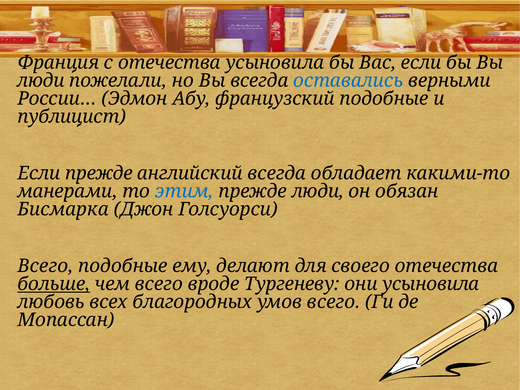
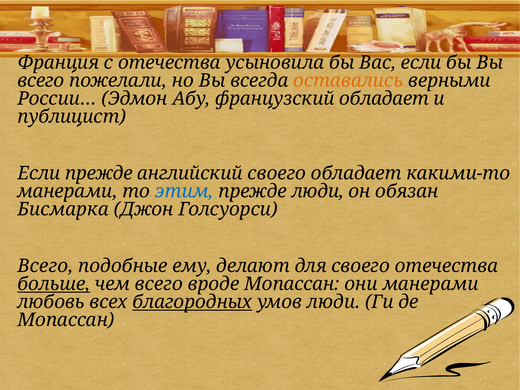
люди: люди -> всего (41, 81)
оставались colour: blue -> orange (348, 81)
французский подобные: подобные -> обладает (384, 99)
английский всегда: всегда -> своего (277, 173)
вроде Тургеневу: Тургеневу -> Мопассан (292, 284)
они усыновила: усыновила -> манерами (431, 284)
благородных underline: none -> present (192, 302)
умов всего: всего -> люди (334, 302)
